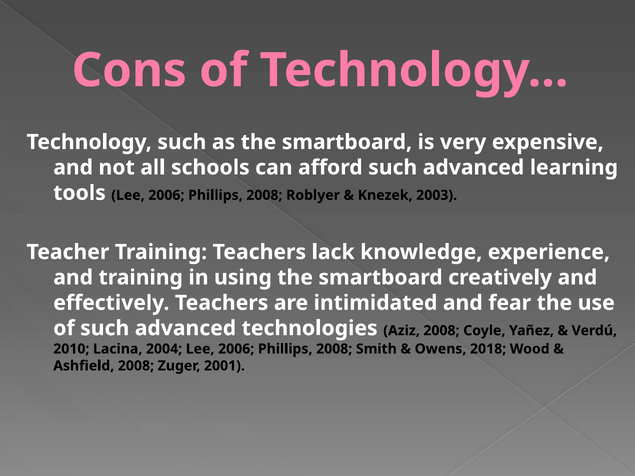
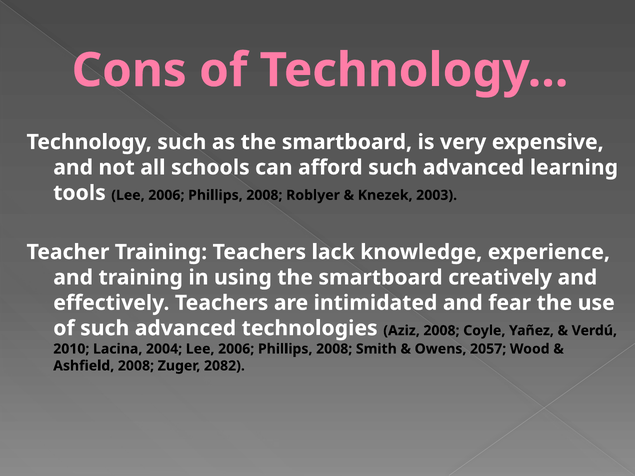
2018: 2018 -> 2057 (488, 349)
2001: 2001 -> 2082 (224, 366)
